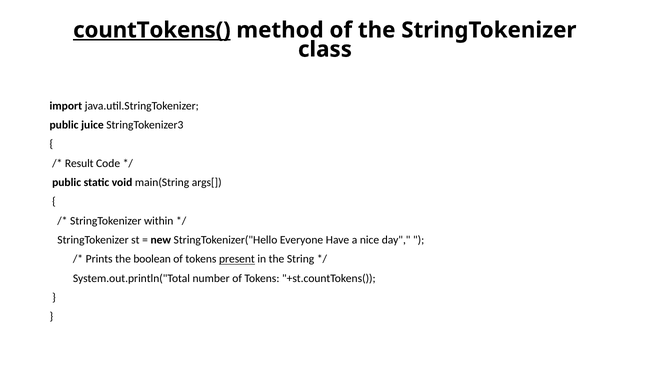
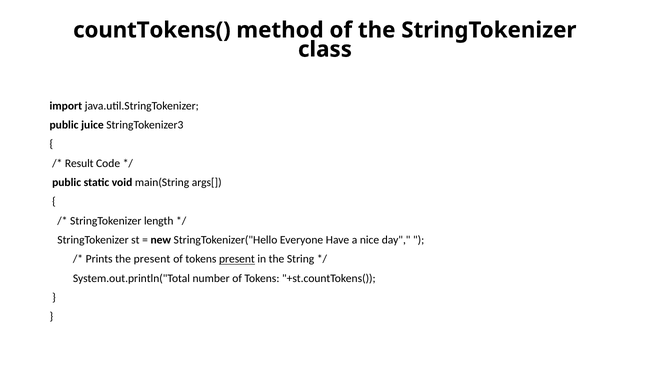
countTokens( underline: present -> none (152, 30)
within: within -> length (159, 221)
the boolean: boolean -> present (152, 260)
